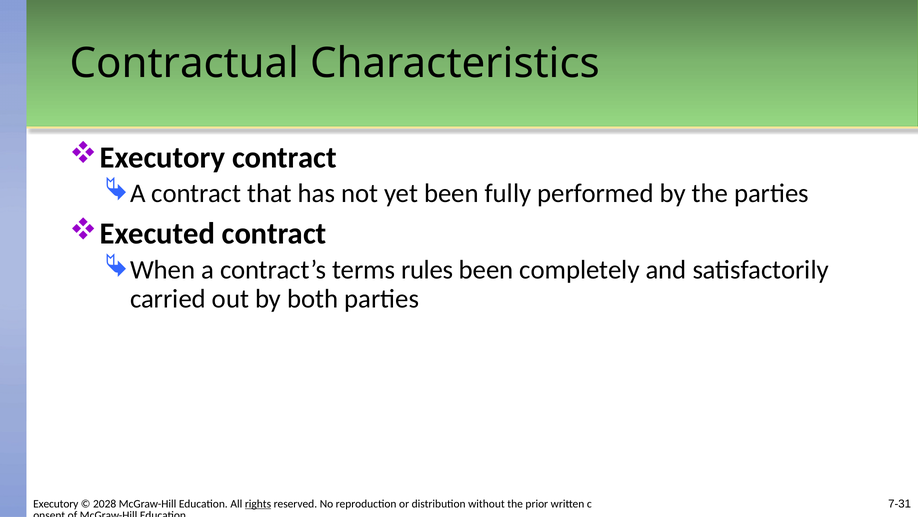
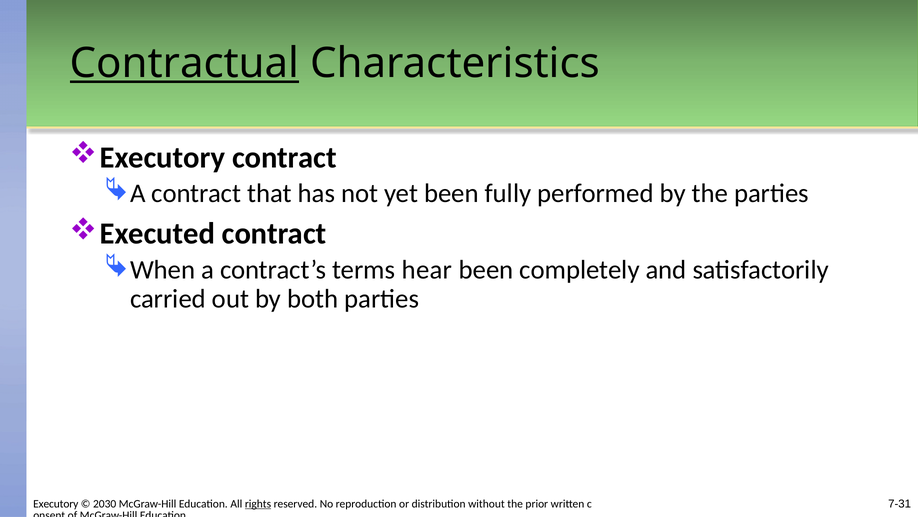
Contractual underline: none -> present (185, 63)
rules: rules -> hear (427, 269)
2028: 2028 -> 2030 (105, 503)
